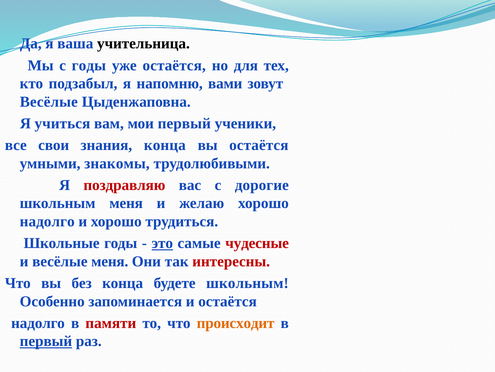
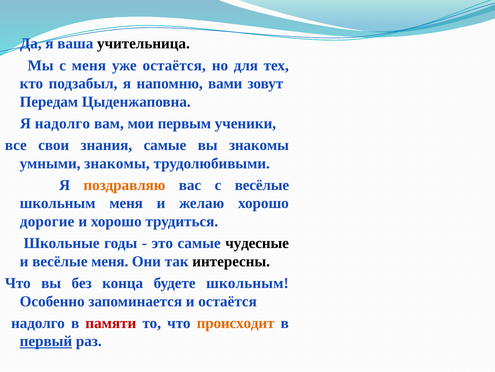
с годы: годы -> меня (89, 65)
Весёлые: Весёлые -> Передам (49, 101)
Я учиться: учиться -> надолго (62, 123)
мои первый: первый -> первым (184, 123)
знания конца: конца -> самые (165, 145)
вы остаётся: остаётся -> знакомы (259, 145)
поздравляю colour: red -> orange (124, 185)
с дорогие: дорогие -> весёлые (262, 185)
надолго: надолго -> дорогие (47, 221)
это underline: present -> none (162, 243)
чудесные colour: red -> black (257, 243)
интересны colour: red -> black (231, 261)
